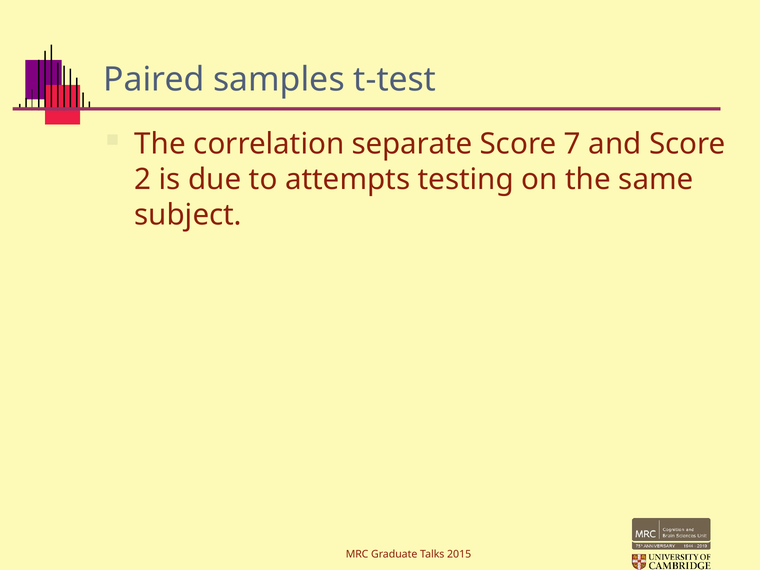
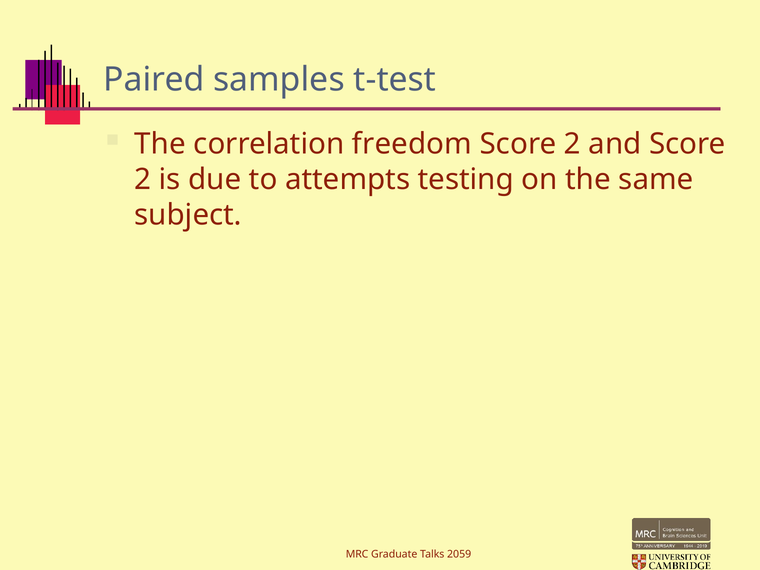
separate: separate -> freedom (412, 144)
7: 7 -> 2 (572, 144)
2015: 2015 -> 2059 (459, 554)
